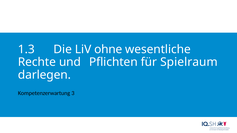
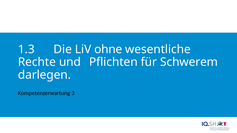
Spielraum: Spielraum -> Schwerem (189, 62)
